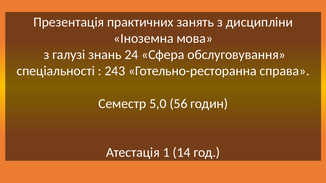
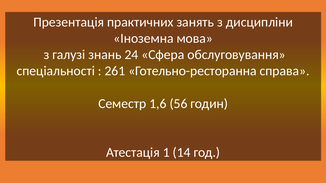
243: 243 -> 261 (115, 71)
5,0: 5,0 -> 1,6 (158, 104)
